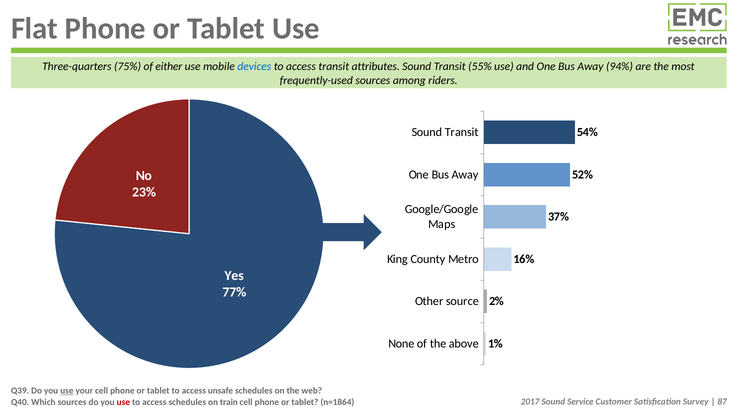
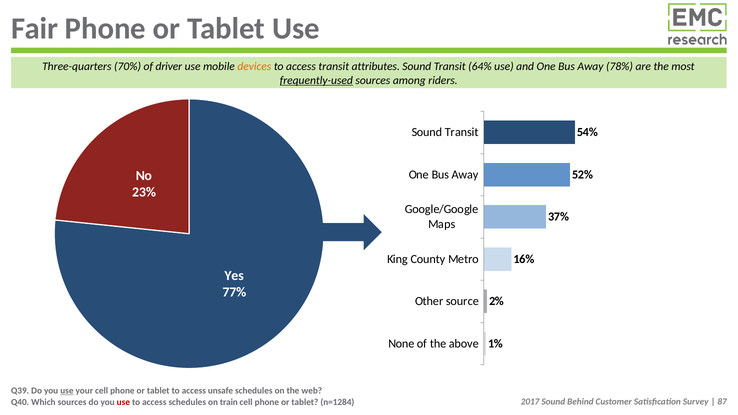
Flat: Flat -> Fair (35, 28)
75%: 75% -> 70% (128, 66)
either: either -> driver (169, 66)
devices colour: blue -> orange (254, 66)
55%: 55% -> 64% (480, 66)
94%: 94% -> 78% (620, 66)
frequently-used underline: none -> present (316, 80)
Service: Service -> Behind (580, 402)
n=1864: n=1864 -> n=1284 (337, 402)
